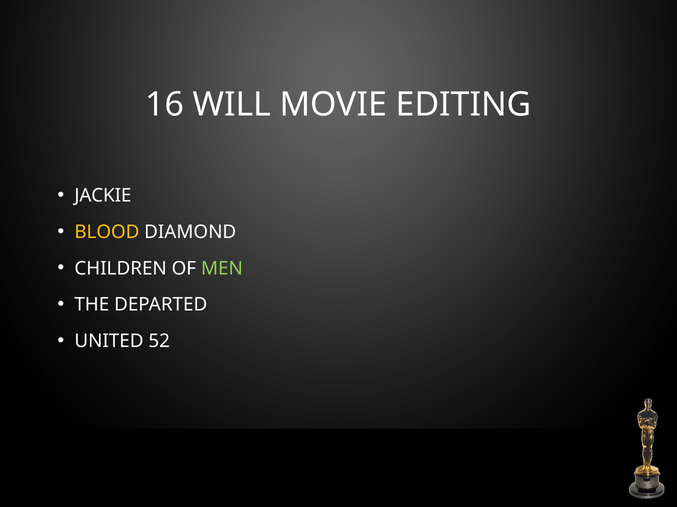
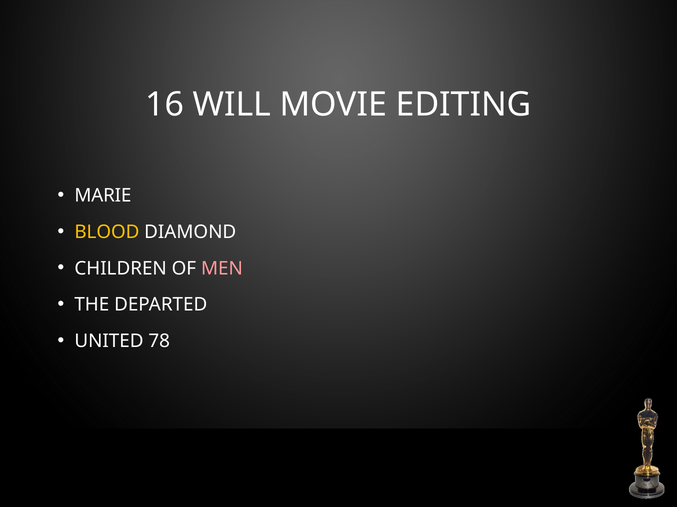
JACKIE: JACKIE -> MARIE (103, 196)
MEN colour: light green -> pink (222, 269)
52: 52 -> 78 (159, 342)
